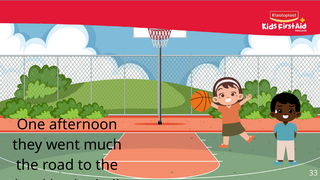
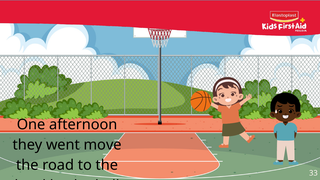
much: much -> move (103, 145)
